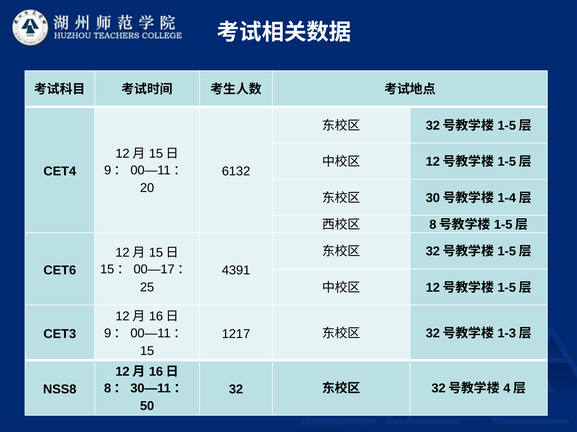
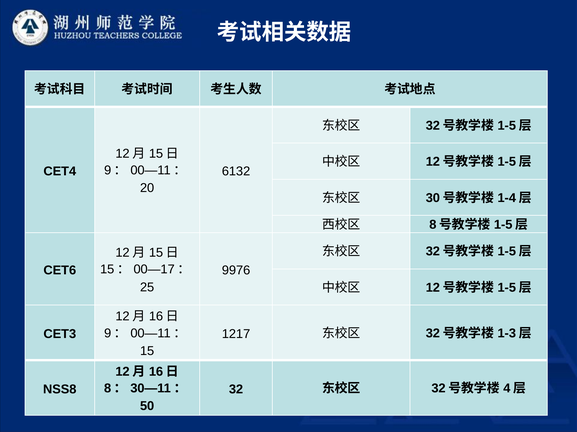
4391: 4391 -> 9976 (236, 271)
